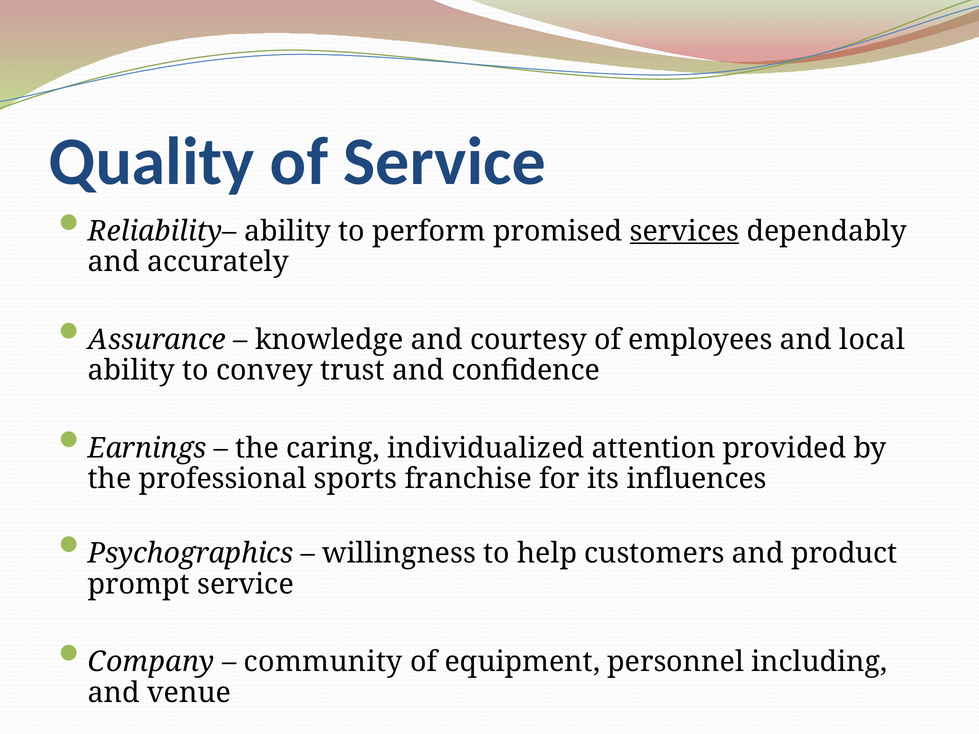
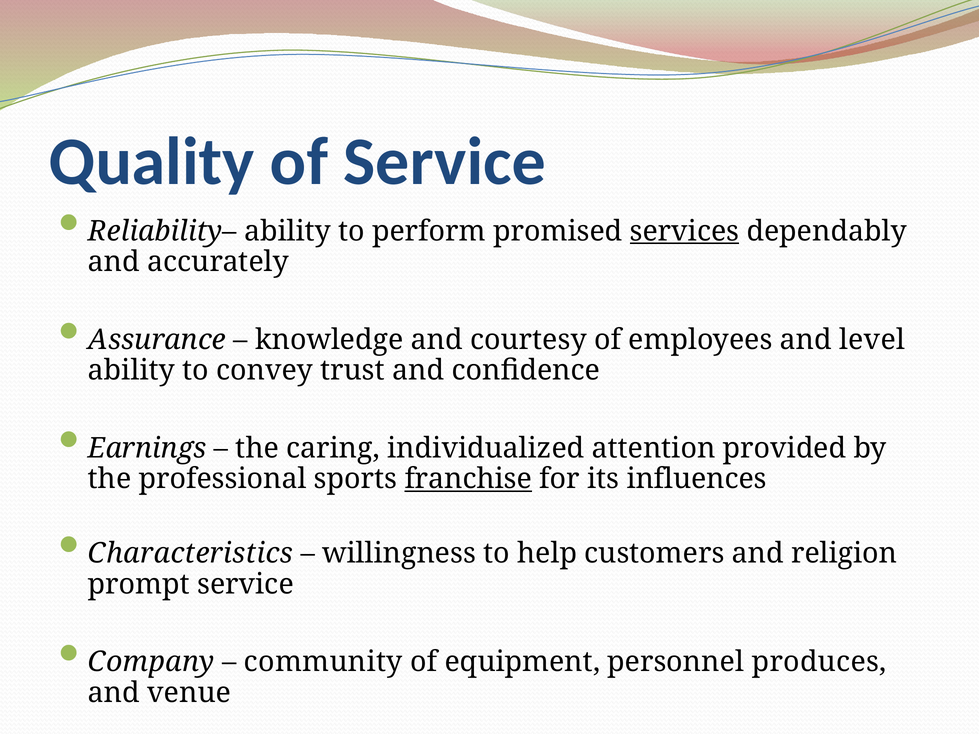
local: local -> level (872, 340)
franchise underline: none -> present (468, 479)
Psychographics: Psychographics -> Characteristics (190, 553)
product: product -> religion (844, 553)
including: including -> produces (819, 662)
